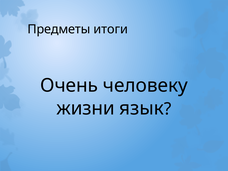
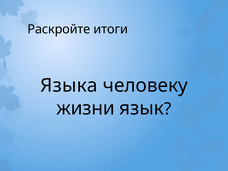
Предметы: Предметы -> Раскройте (59, 29)
Очень: Очень -> Языка (69, 85)
